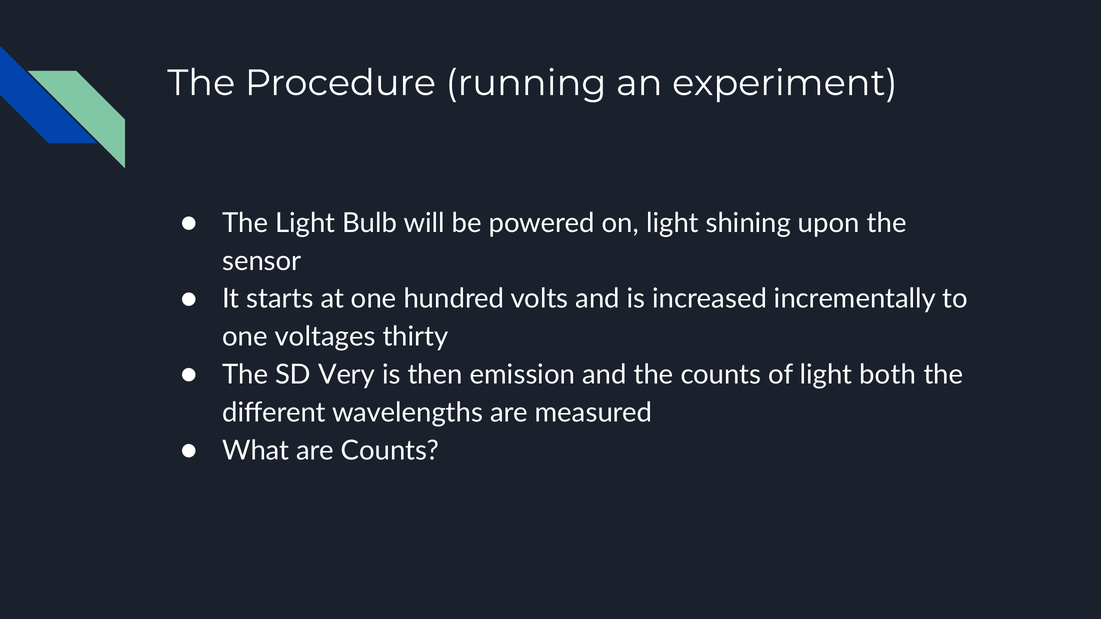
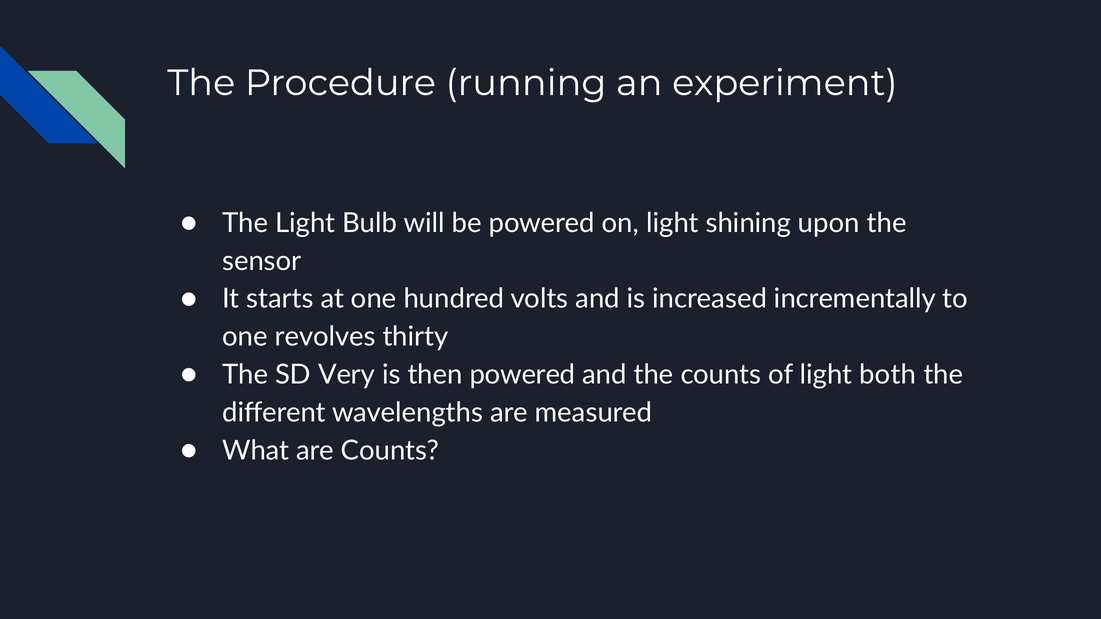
voltages: voltages -> revolves (325, 337)
then emission: emission -> powered (523, 375)
